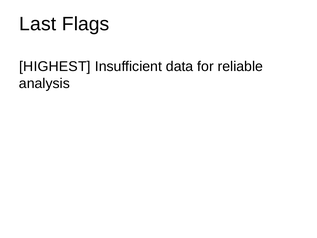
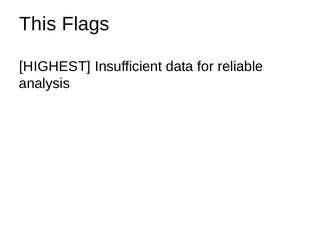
Last: Last -> This (38, 24)
